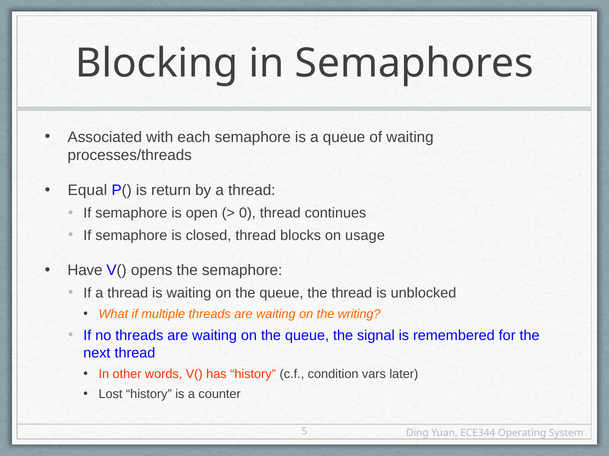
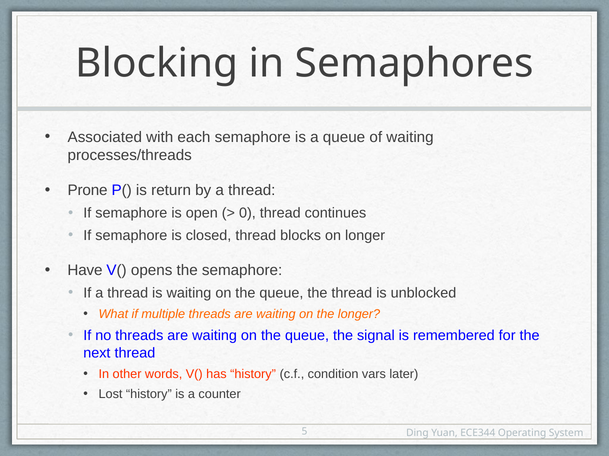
Equal: Equal -> Prone (88, 191)
on usage: usage -> longer (365, 236)
the writing: writing -> longer (359, 315)
